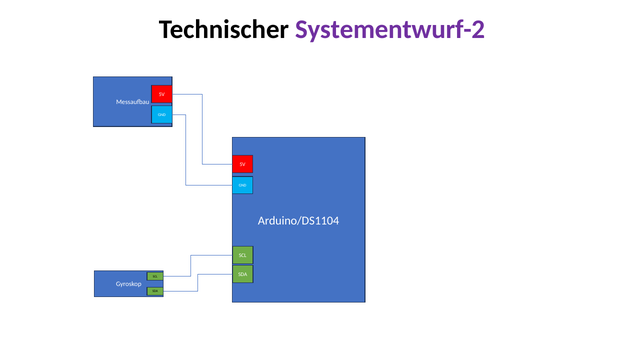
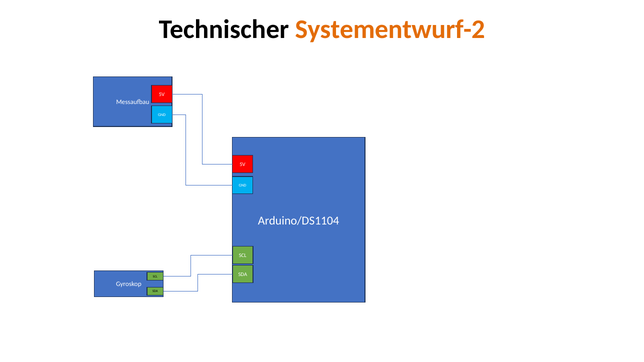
Systementwurf-2 colour: purple -> orange (390, 29)
